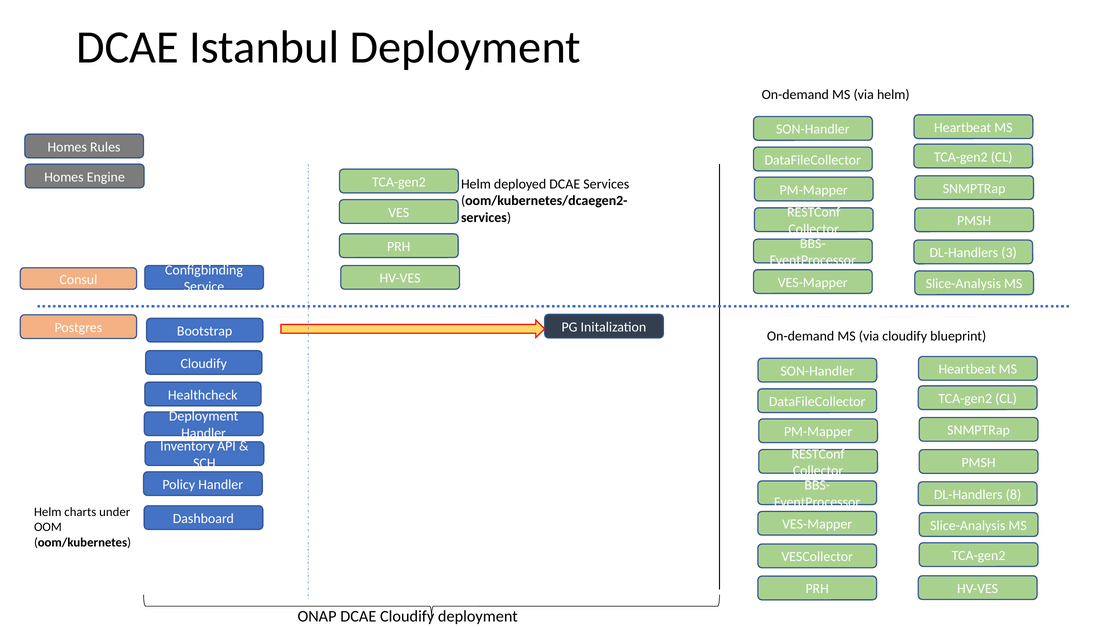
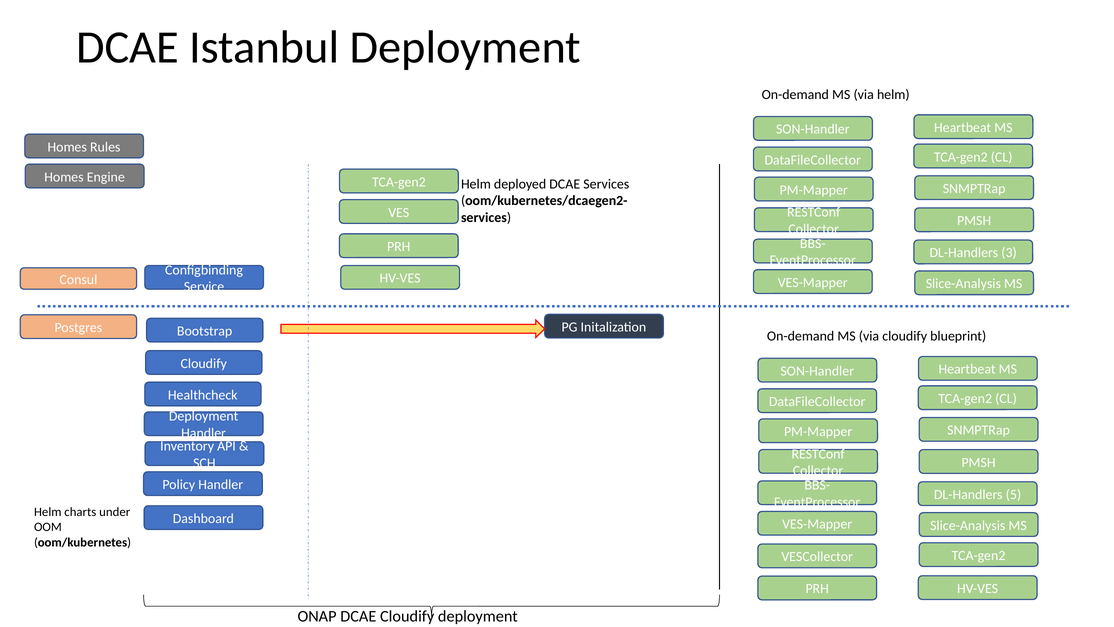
8: 8 -> 5 (1013, 494)
